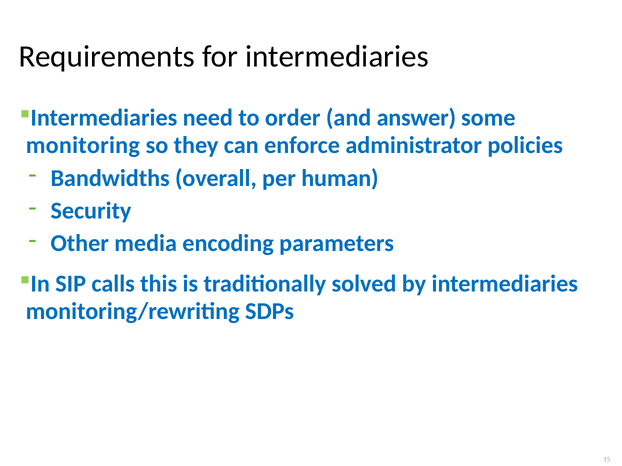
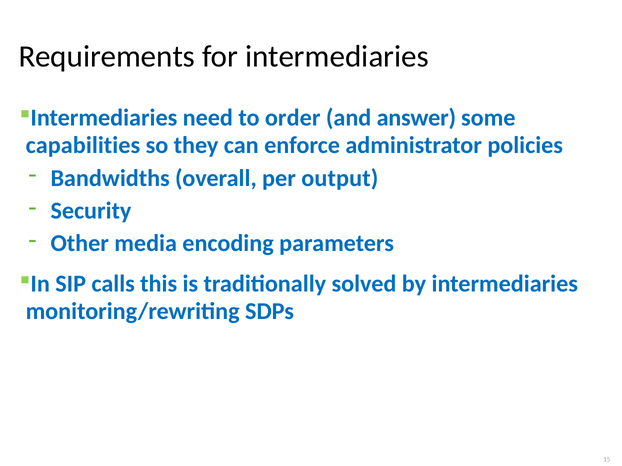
monitoring: monitoring -> capabilities (83, 146)
human: human -> output (340, 178)
